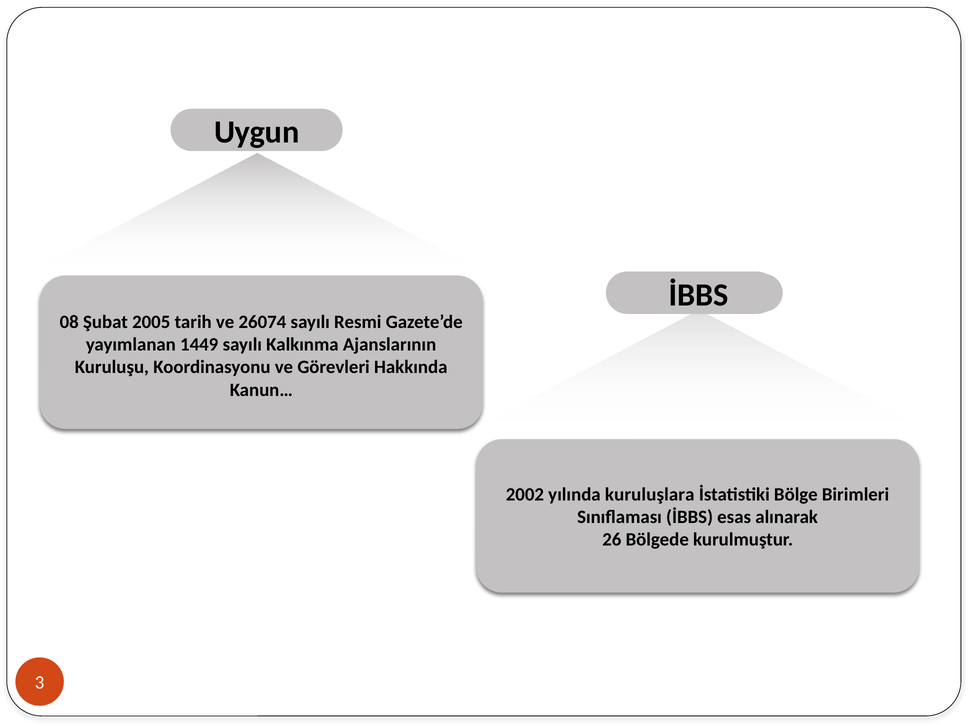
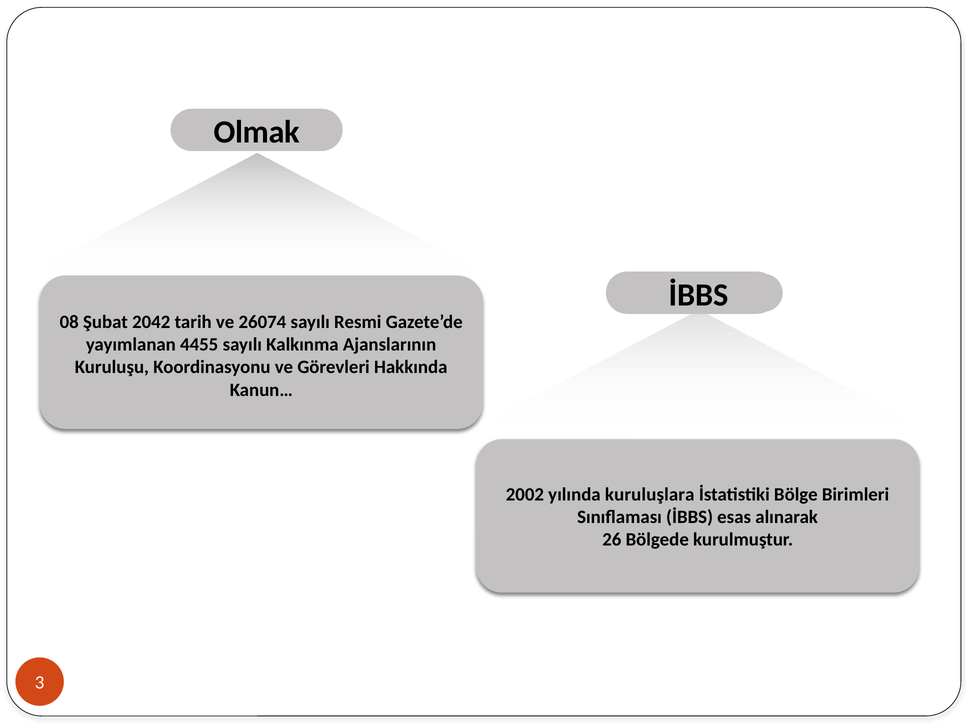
Uygun: Uygun -> Olmak (257, 132)
2005: 2005 -> 2042 (151, 322)
1449: 1449 -> 4455 (199, 345)
